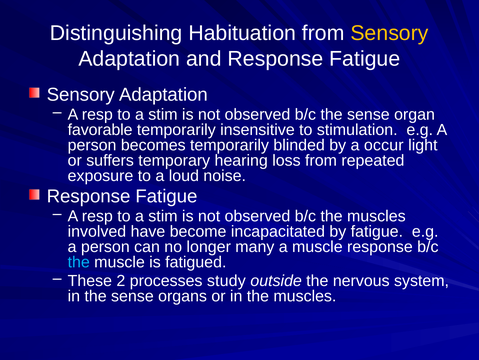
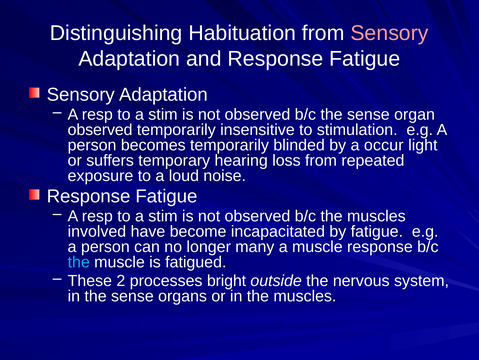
Sensory colour: yellow -> pink (390, 33)
favorable: favorable -> observed (100, 130)
study: study -> bright (227, 280)
